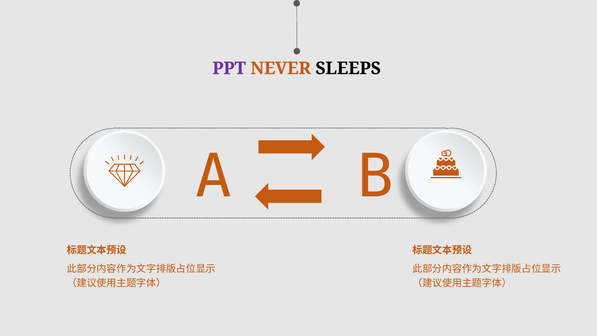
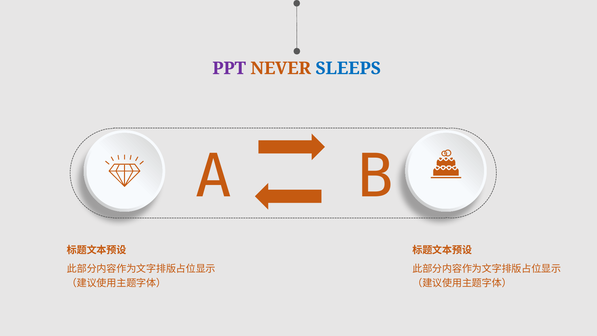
SLEEPS colour: black -> blue (348, 68)
